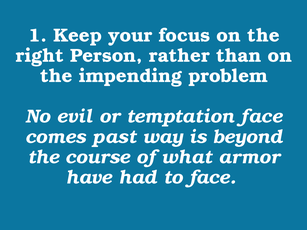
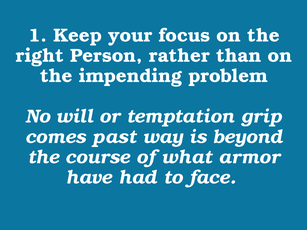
evil: evil -> will (75, 117)
temptation face: face -> grip (261, 117)
